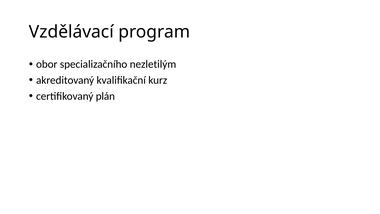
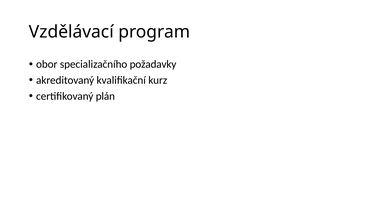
nezletilým: nezletilým -> požadavky (153, 64)
